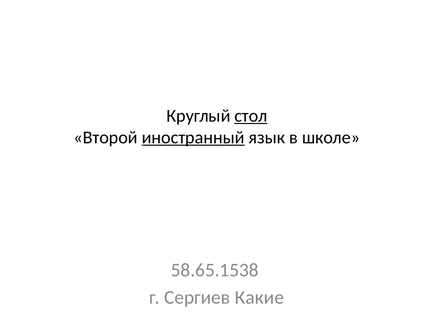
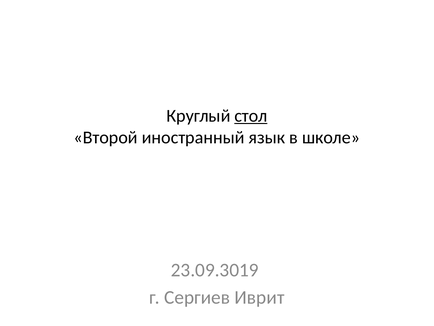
иностранный underline: present -> none (193, 137)
58.65.1538: 58.65.1538 -> 23.09.3019 (215, 270)
Какие: Какие -> Иврит (260, 297)
